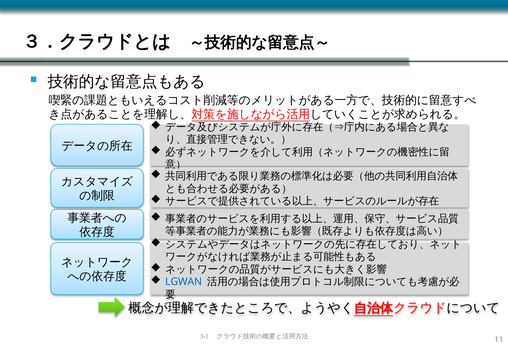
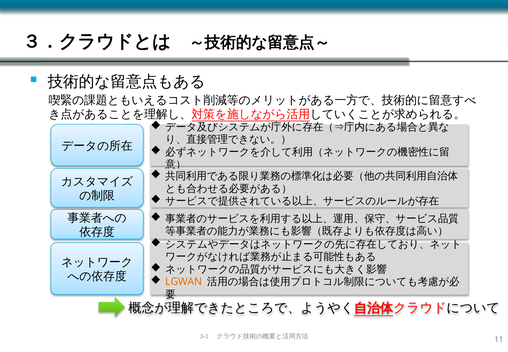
LGWAN colour: blue -> orange (184, 282)
